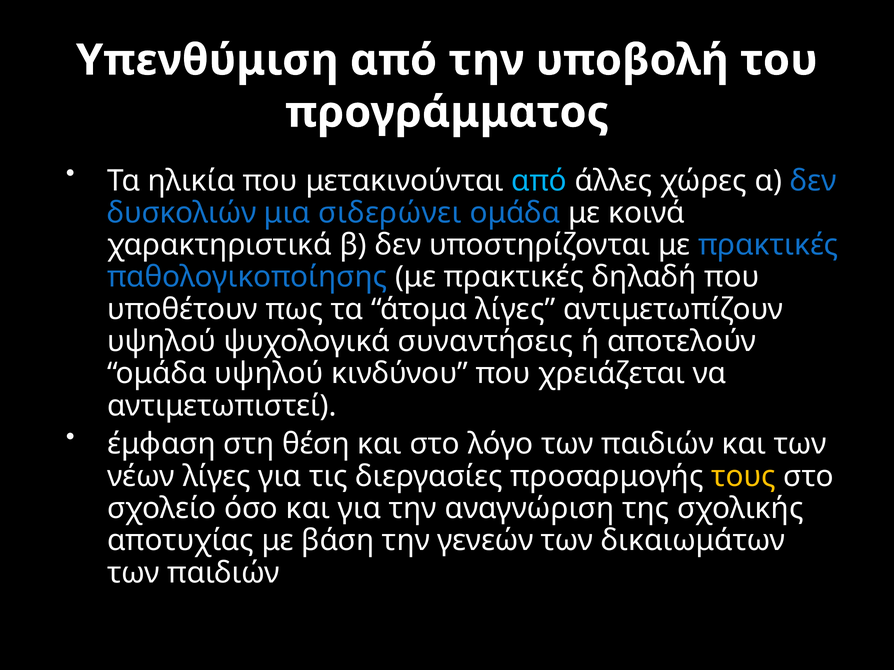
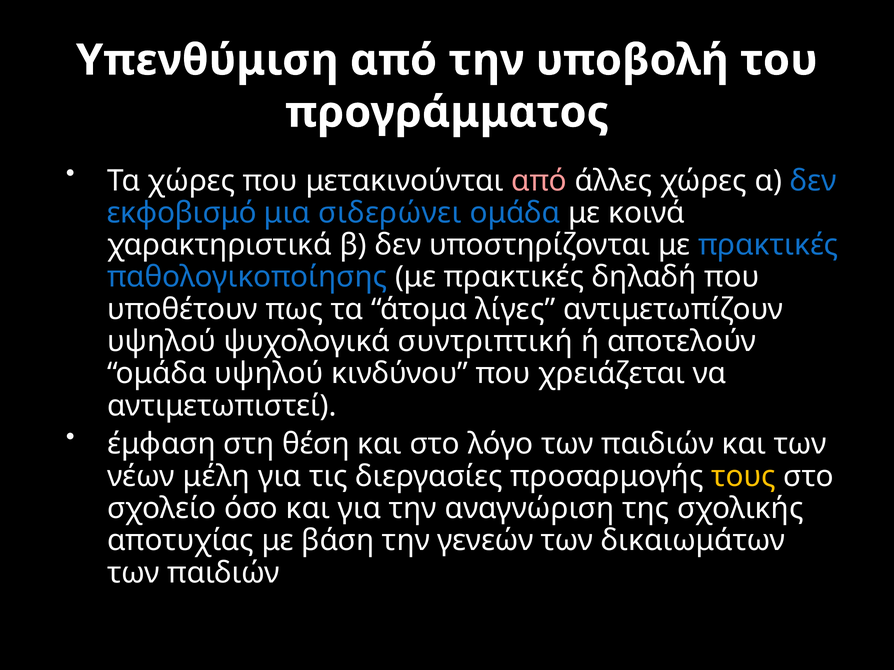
Τα ηλικία: ηλικία -> χώρες (192, 181)
από colour: light blue -> pink (539, 181)
δυσκολιών: δυσκολιών -> εκφοβισμό (182, 213)
συναντήσεις: συναντήσεις -> συντριπτική (485, 342)
νέων λίγες: λίγες -> μέλη (216, 477)
